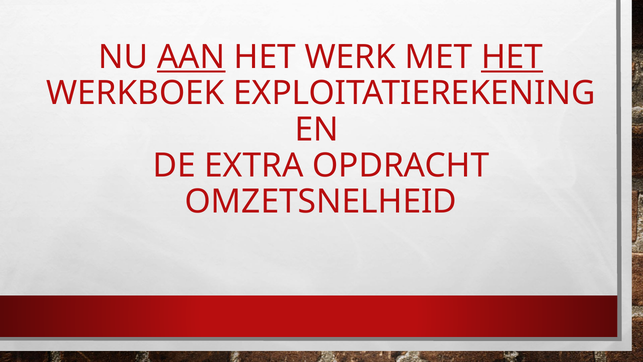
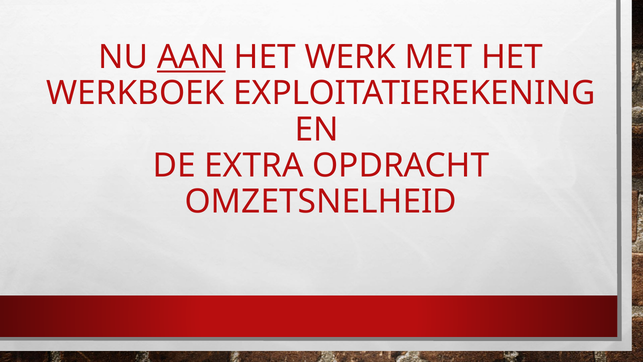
HET underline: present -> none (512, 57)
